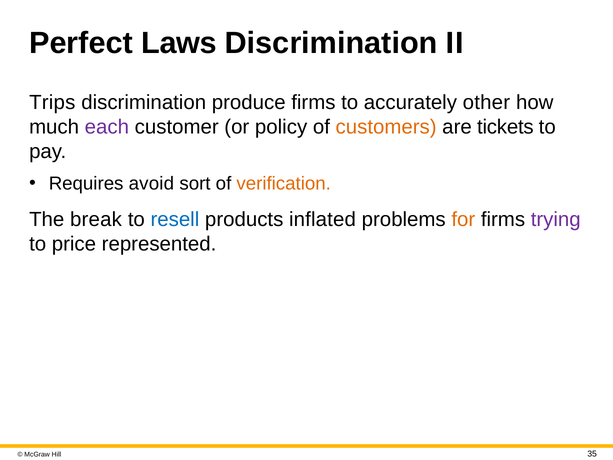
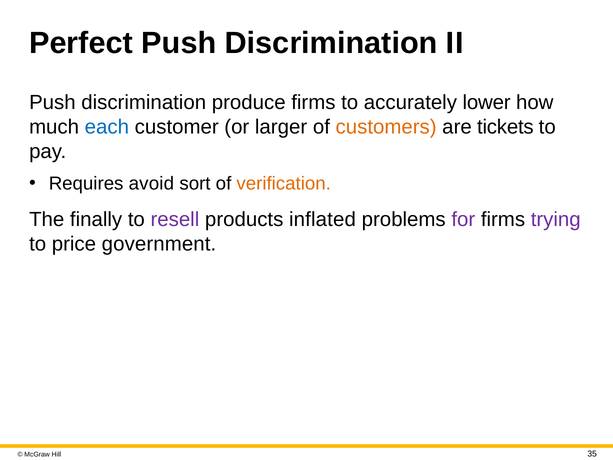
Perfect Laws: Laws -> Push (179, 43)
Trips: Trips -> Push (52, 102)
other: other -> lower (487, 102)
each colour: purple -> blue (107, 127)
policy: policy -> larger (281, 127)
break: break -> finally (96, 219)
resell colour: blue -> purple (175, 219)
for colour: orange -> purple (463, 219)
represented: represented -> government (159, 244)
